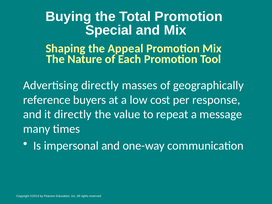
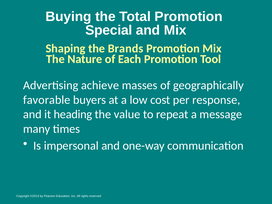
Appeal: Appeal -> Brands (126, 49)
Advertising directly: directly -> achieve (100, 85)
reference: reference -> favorable (47, 100)
it directly: directly -> heading (73, 114)
